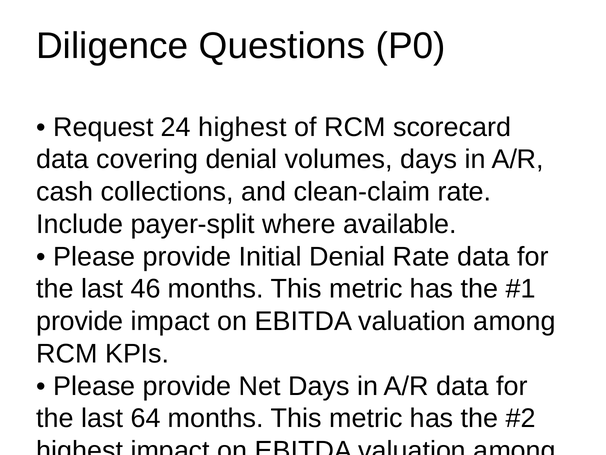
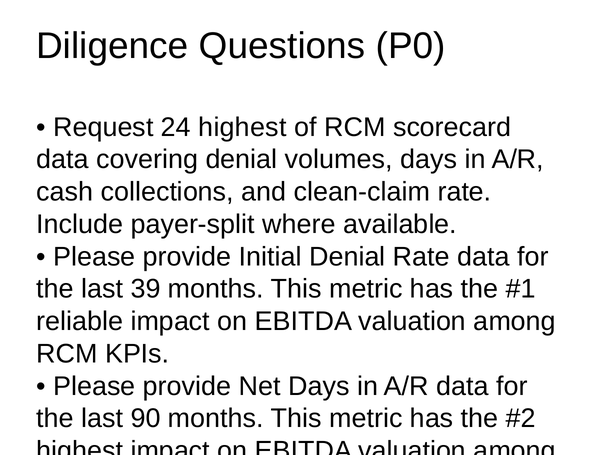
46: 46 -> 39 (146, 289)
provide: provide -> reliable (80, 321)
64: 64 -> 90 (146, 418)
